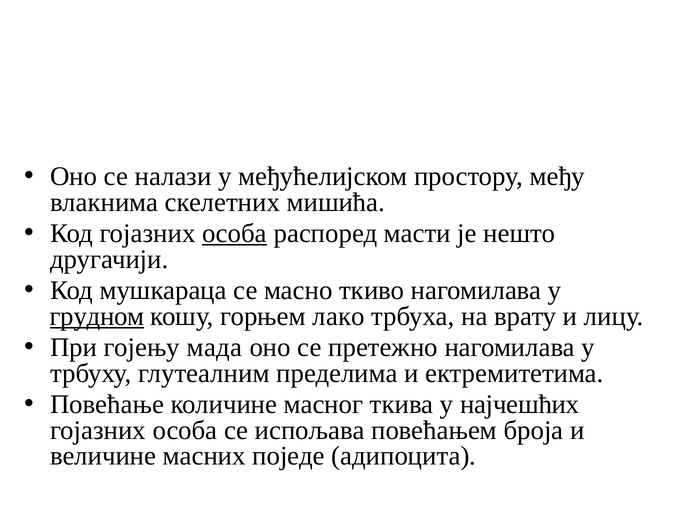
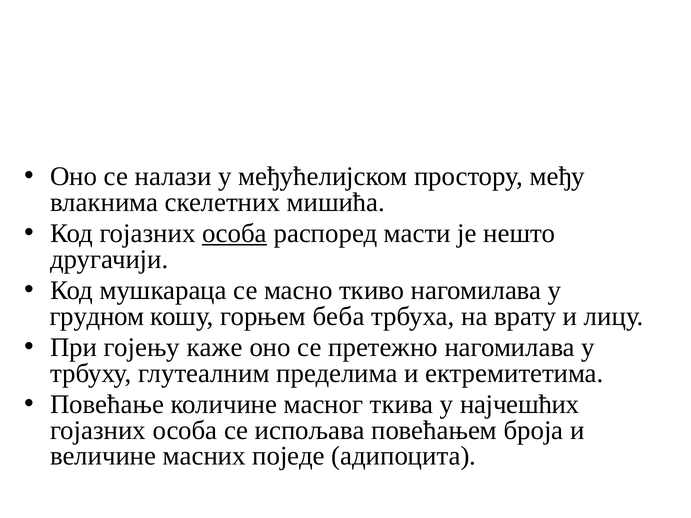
грудном underline: present -> none (97, 316)
лако: лако -> беба (338, 316)
мада: мада -> каже (215, 348)
